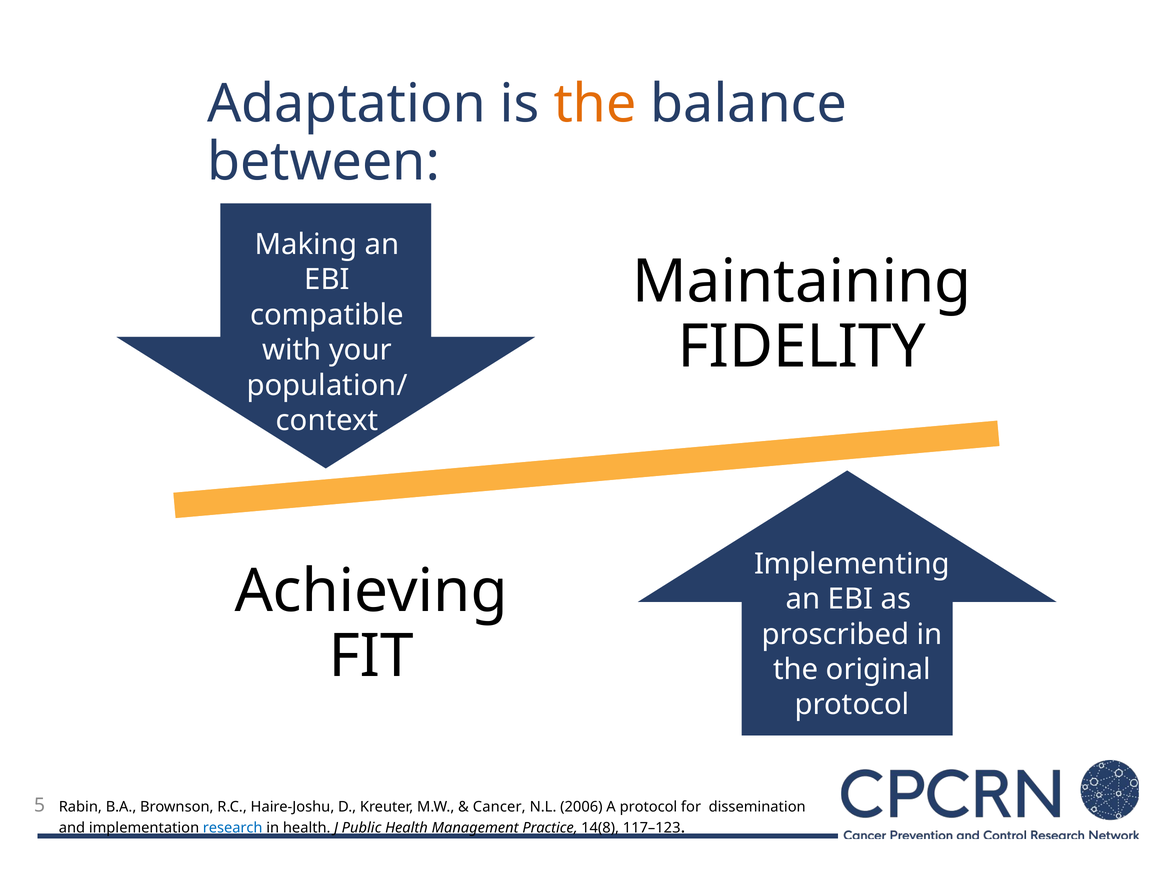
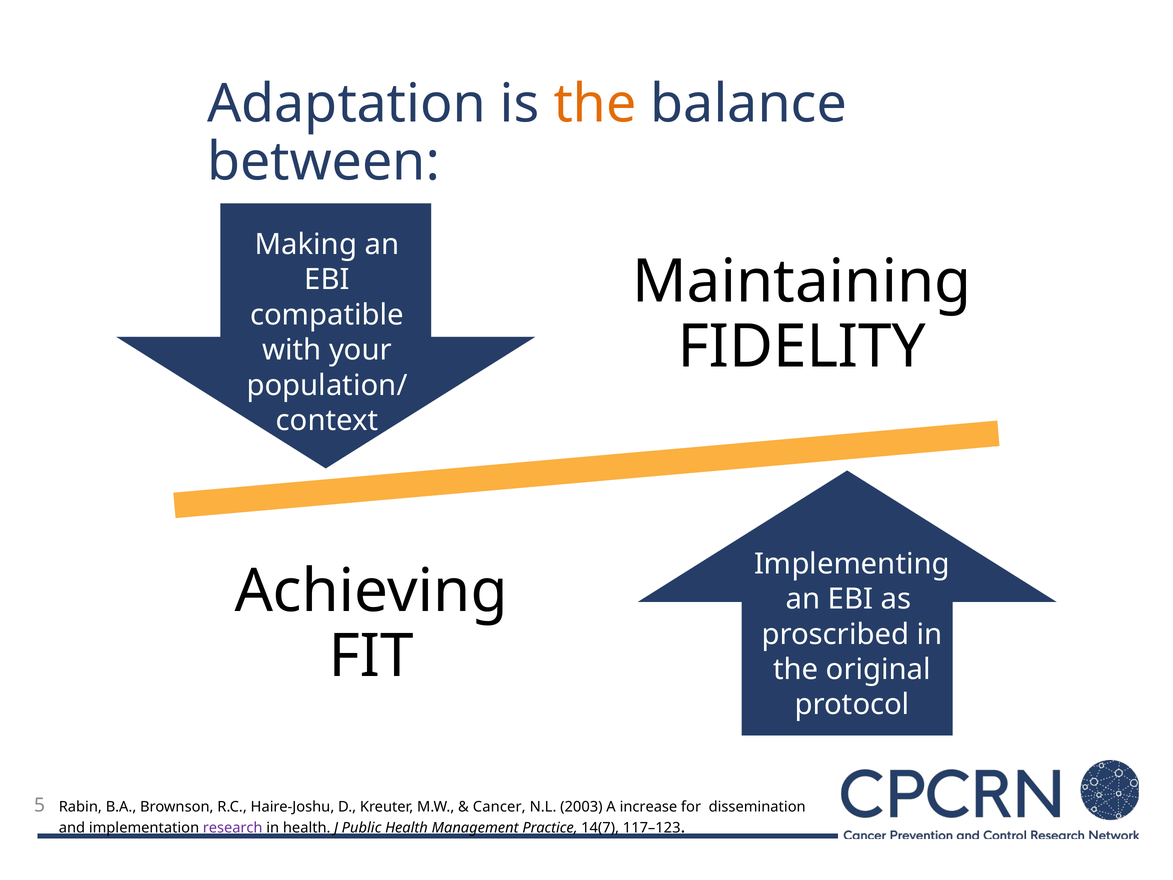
2006: 2006 -> 2003 (581, 807)
A protocol: protocol -> increase (648, 807)
research colour: blue -> purple (233, 827)
14(8: 14(8 -> 14(7 (600, 827)
